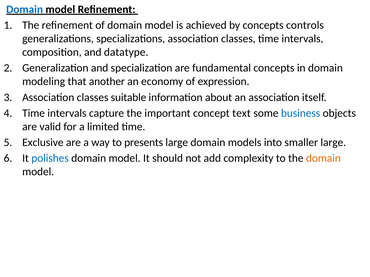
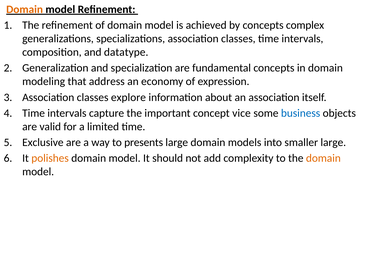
Domain colour: blue -> orange (25, 9)
controls: controls -> complex (305, 25)
another: another -> address (107, 82)
suitable: suitable -> explore (128, 97)
text: text -> vice (242, 113)
polishes colour: blue -> orange (50, 158)
